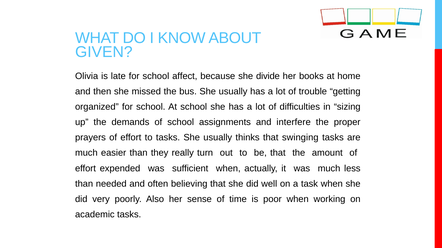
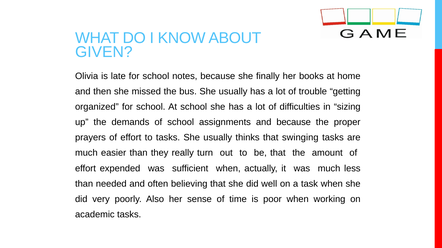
affect: affect -> notes (185, 76)
divide: divide -> finally (268, 76)
and interfere: interfere -> because (294, 123)
